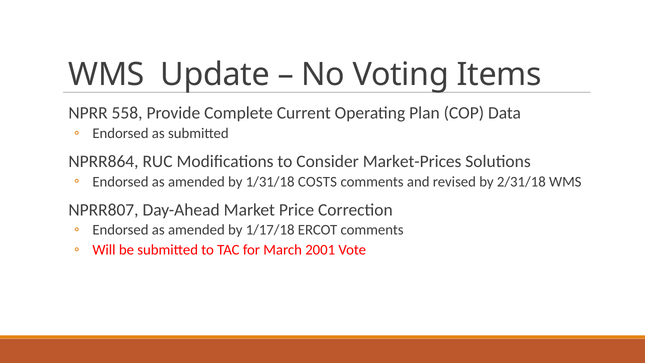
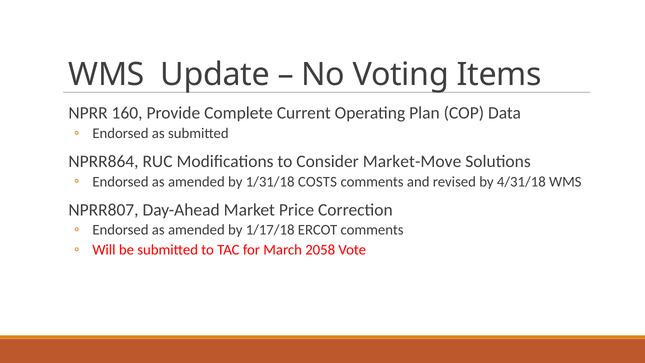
558: 558 -> 160 (127, 113)
Market-Prices: Market-Prices -> Market-Move (412, 161)
2/31/18: 2/31/18 -> 4/31/18 (521, 182)
2001: 2001 -> 2058 (320, 250)
